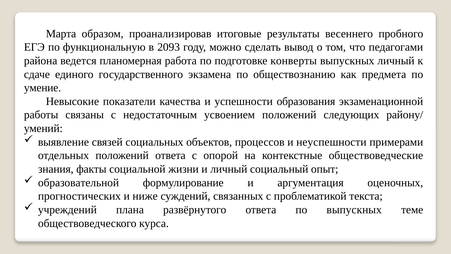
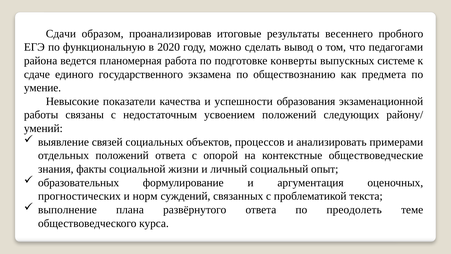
Марта: Марта -> Сдачи (61, 34)
2093: 2093 -> 2020 (169, 47)
выпускных личный: личный -> системе (396, 61)
неуспешности: неуспешности -> анализировать (331, 142)
образовательной: образовательной -> образовательных (79, 182)
ниже: ниже -> норм (145, 196)
учреждений: учреждений -> выполнение (67, 209)
по выпускных: выпускных -> преодолеть (354, 209)
